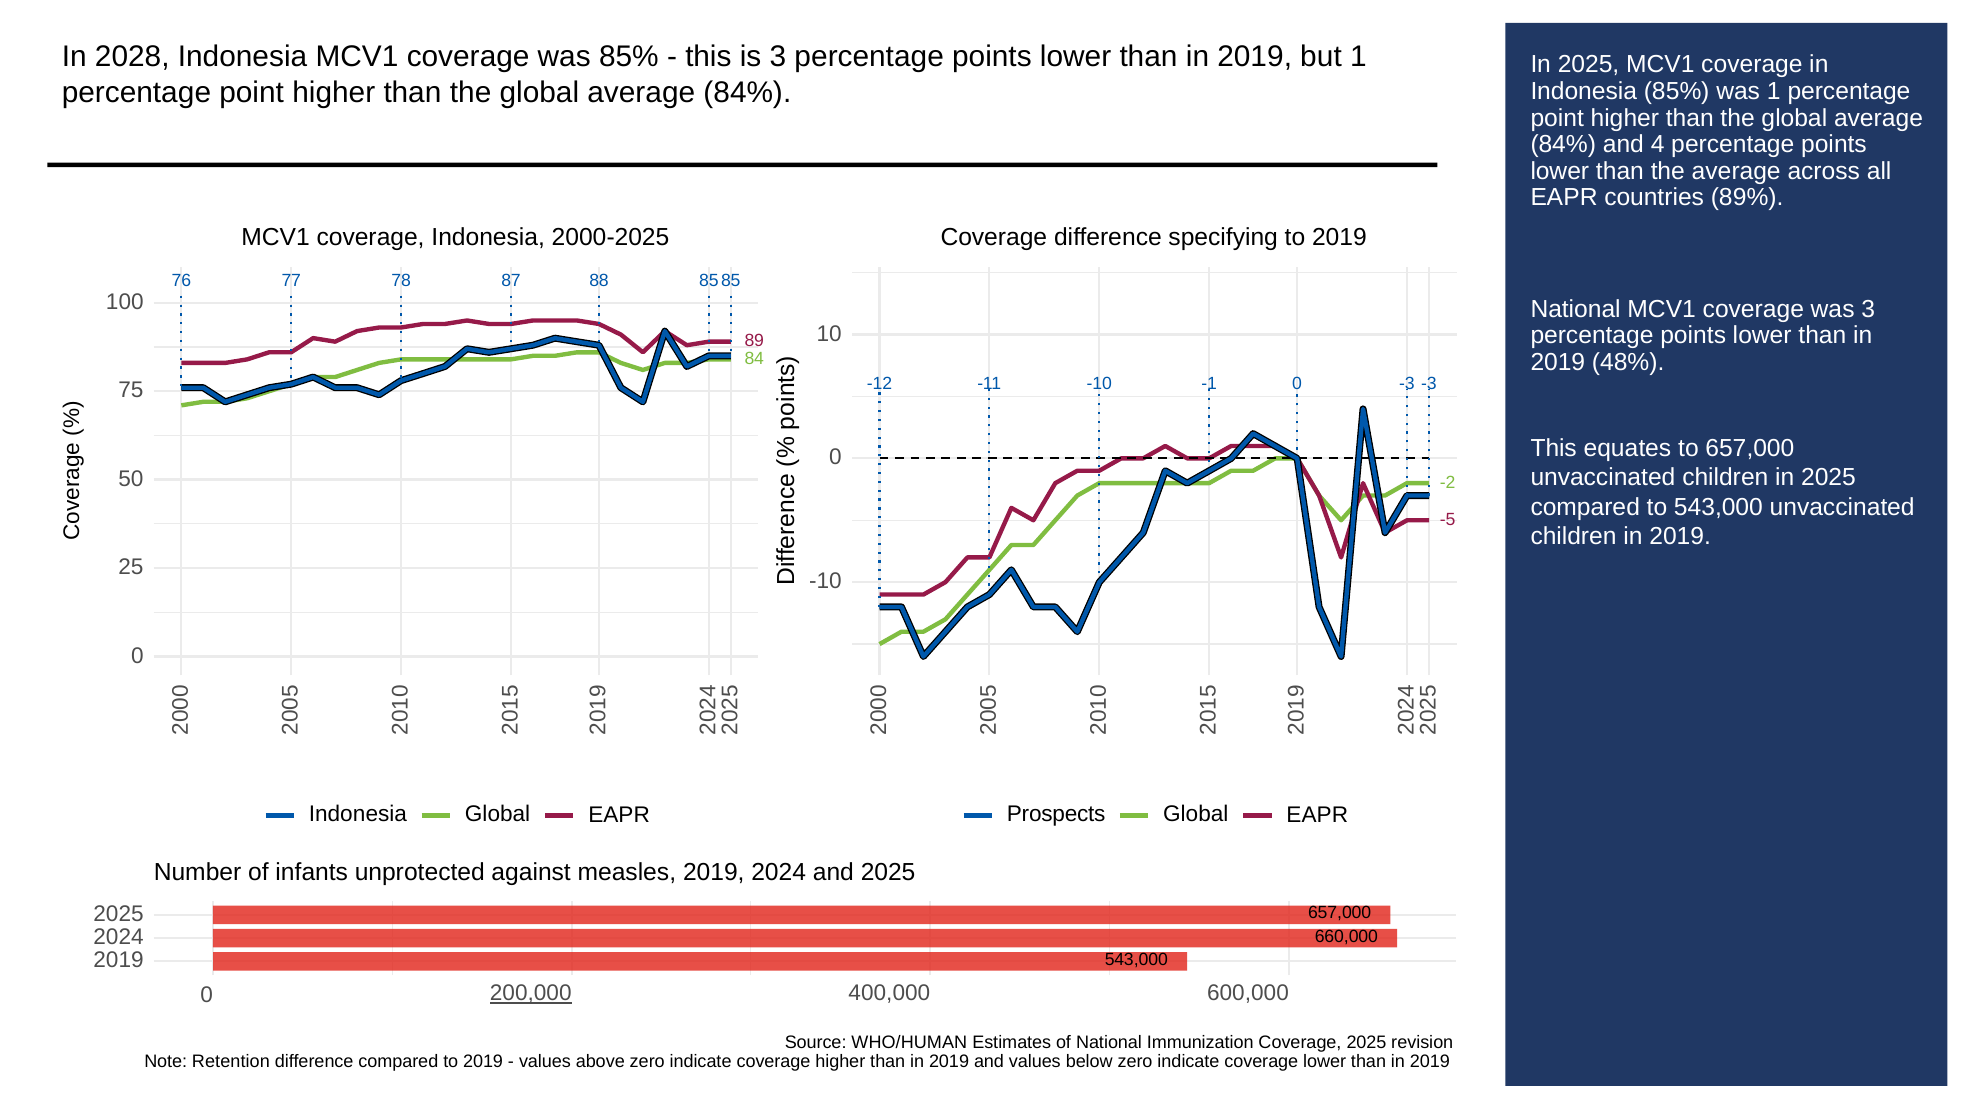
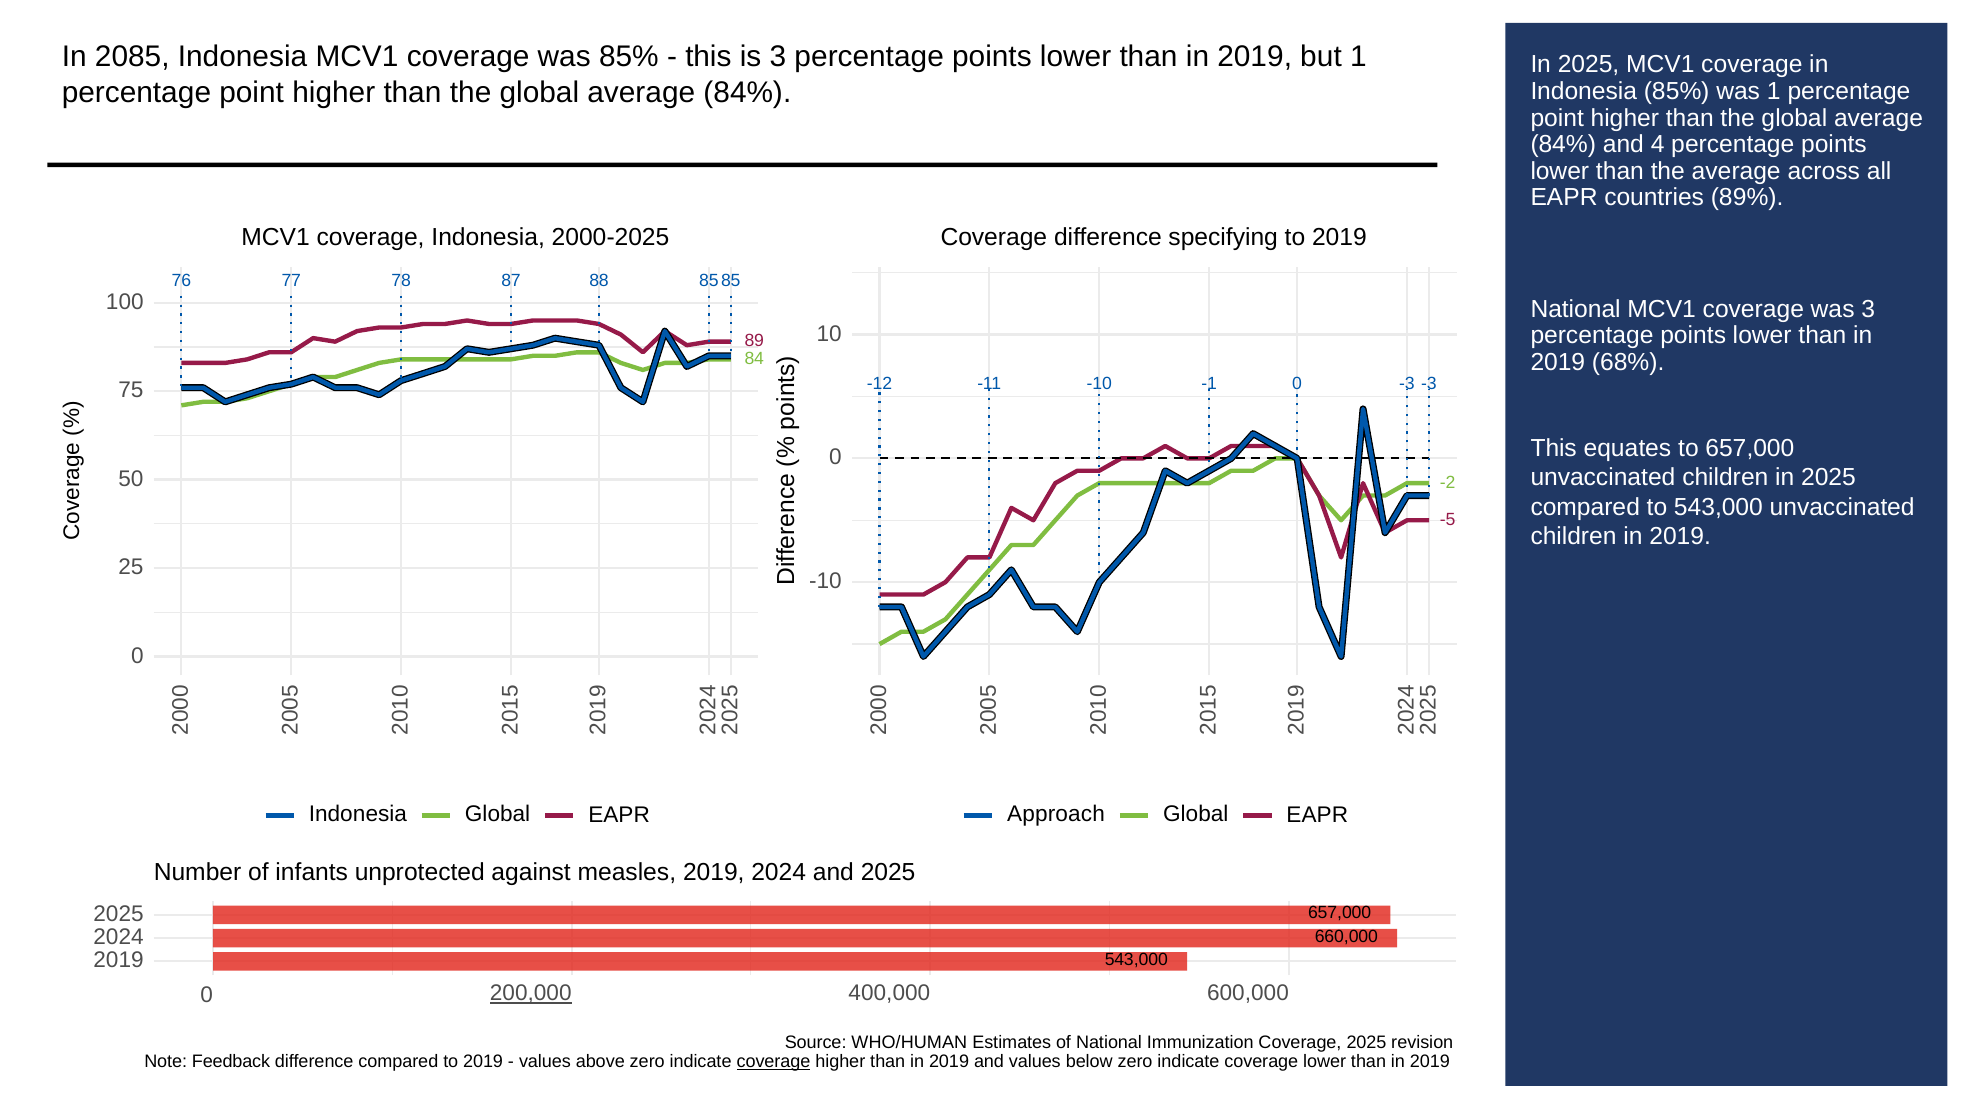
2028: 2028 -> 2085 (132, 57)
48%: 48% -> 68% (1628, 363)
Prospects: Prospects -> Approach (1056, 815)
Retention: Retention -> Feedback (231, 1062)
coverage underline: none -> present (773, 1062)
